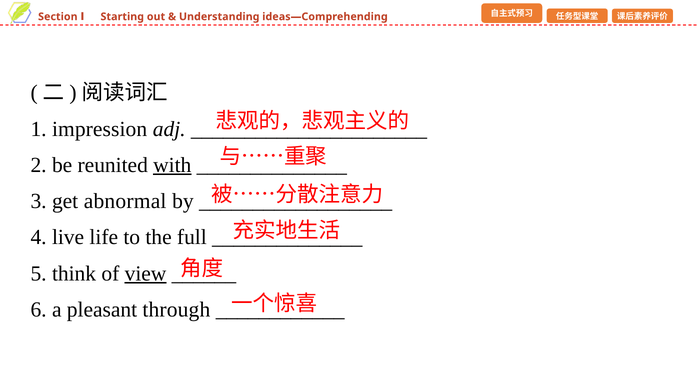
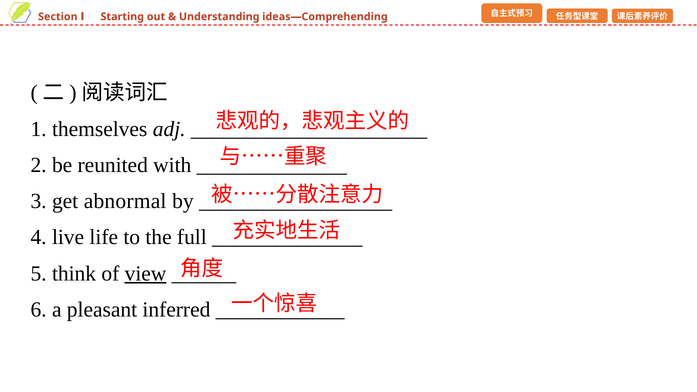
impression: impression -> themselves (100, 129)
with underline: present -> none (172, 165)
through: through -> inferred (176, 310)
